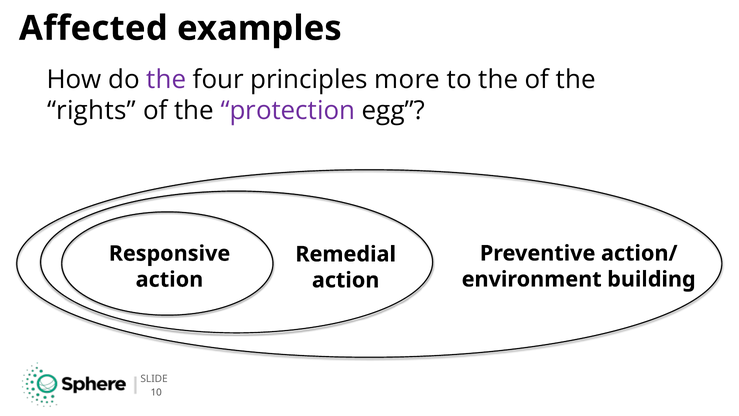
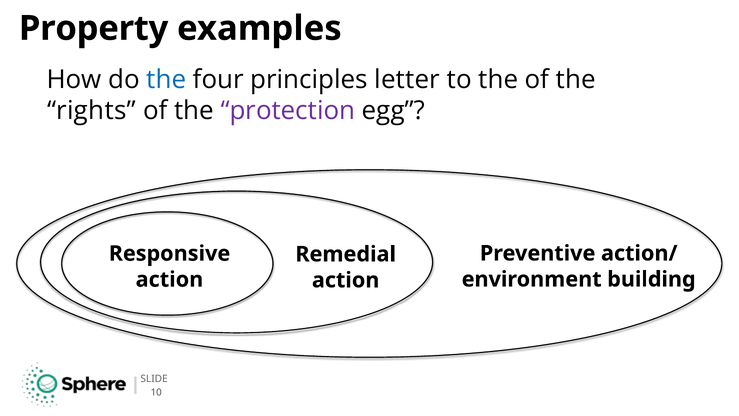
Affected: Affected -> Property (94, 28)
the colour: purple -> blue (166, 80)
more: more -> letter (407, 80)
